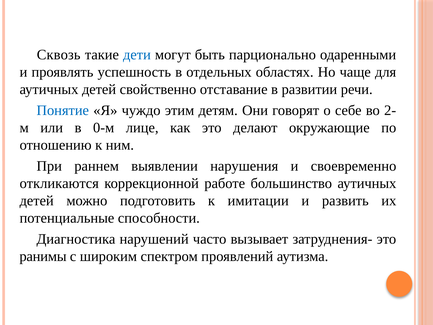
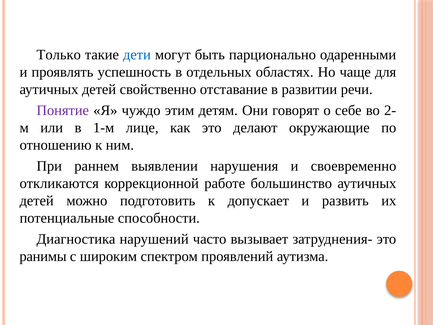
Сквозь: Сквозь -> Только (59, 55)
Понятие colour: blue -> purple (63, 110)
0-м: 0-м -> 1-м (104, 128)
имитации: имитации -> допускает (258, 201)
